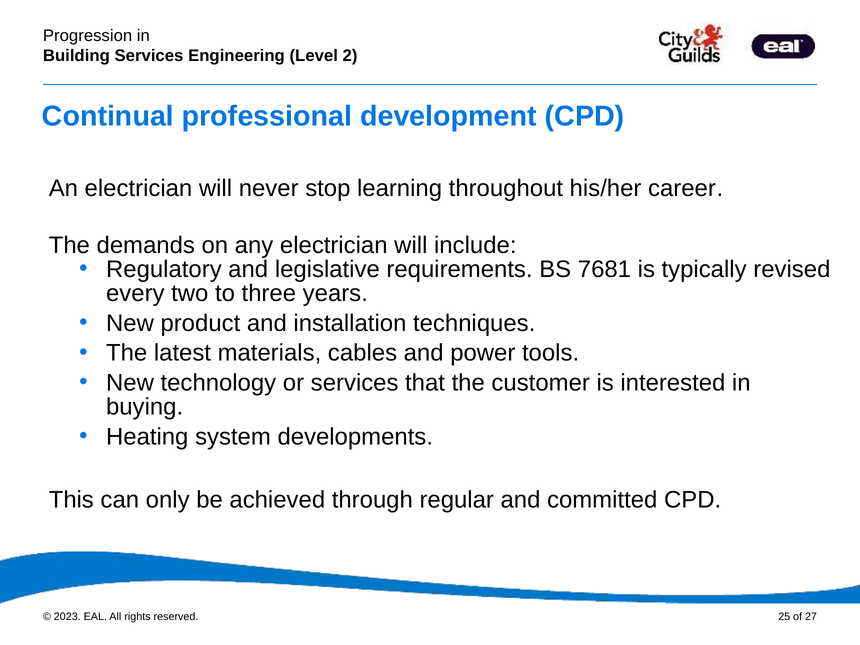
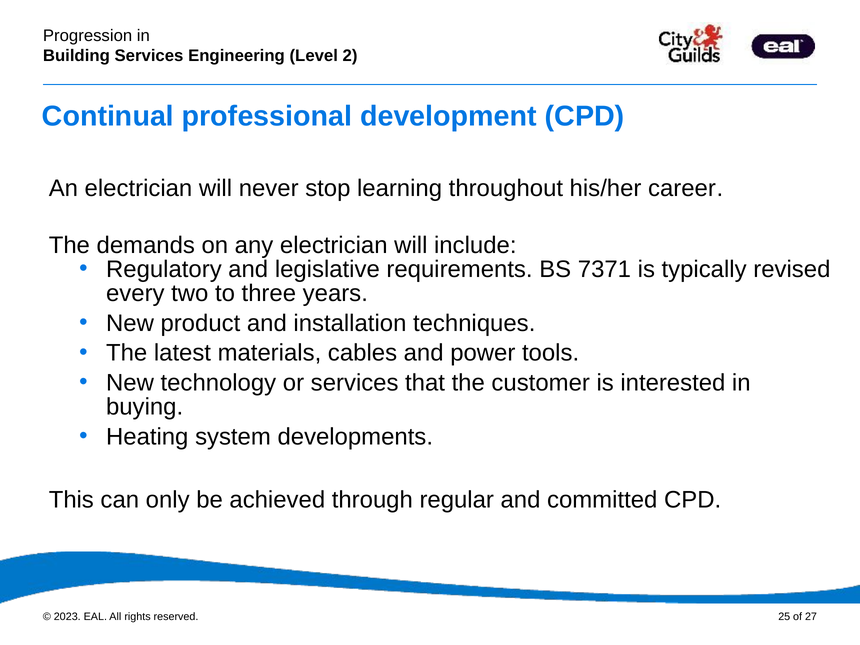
7681: 7681 -> 7371 (604, 269)
